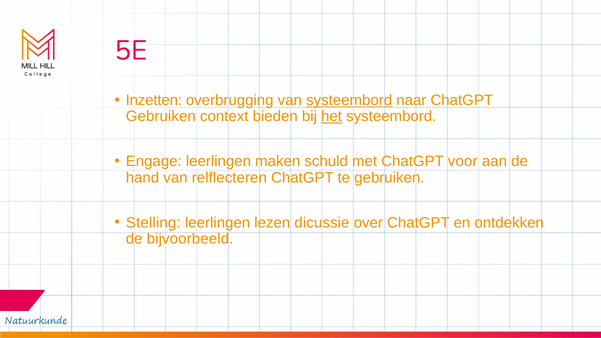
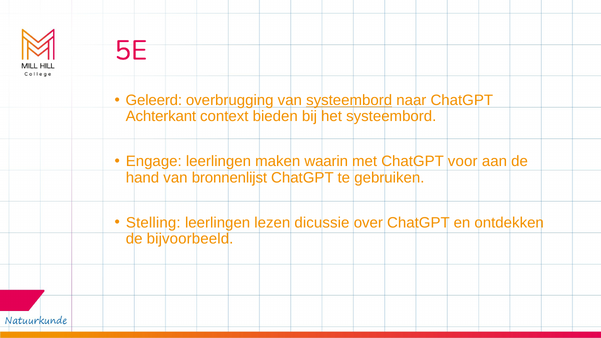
Inzetten: Inzetten -> Geleerd (154, 100)
Gebruiken: Gebruiken -> Achterkant (161, 116)
het underline: present -> none (332, 116)
schuld: schuld -> waarin (326, 161)
relflecteren: relflecteren -> bronnenlijst (229, 178)
